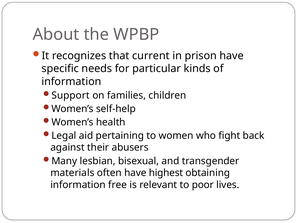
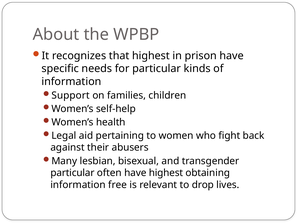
that current: current -> highest (151, 56)
materials: materials -> particular (72, 173)
poor: poor -> drop (203, 185)
